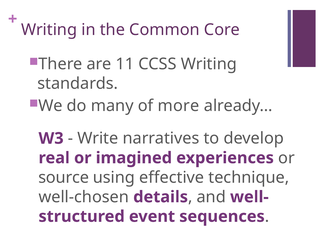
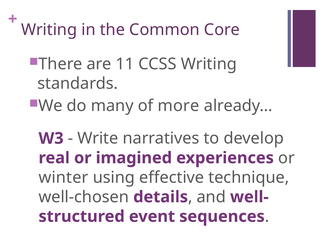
source: source -> winter (63, 178)
